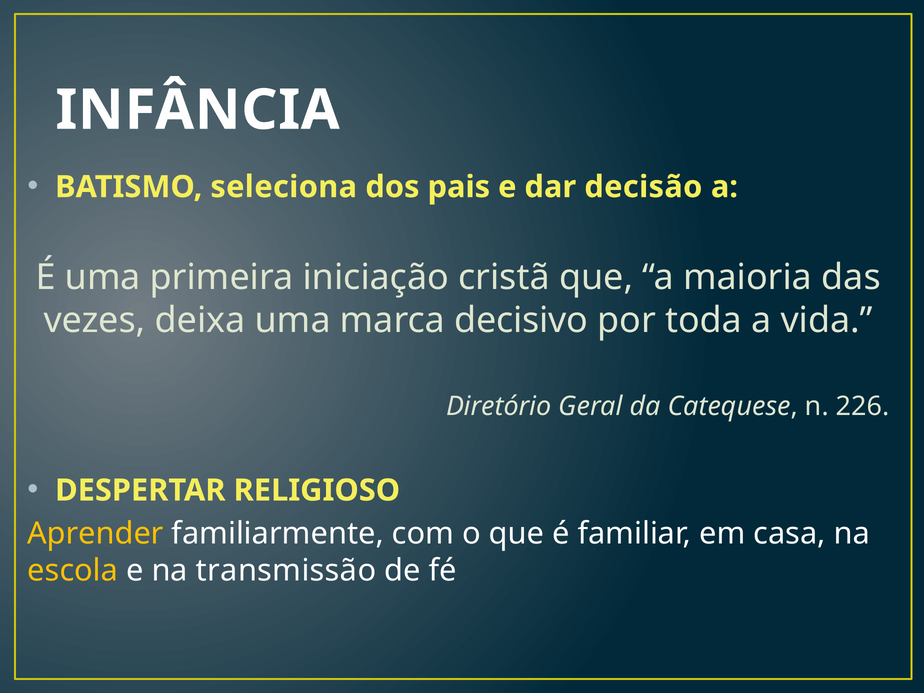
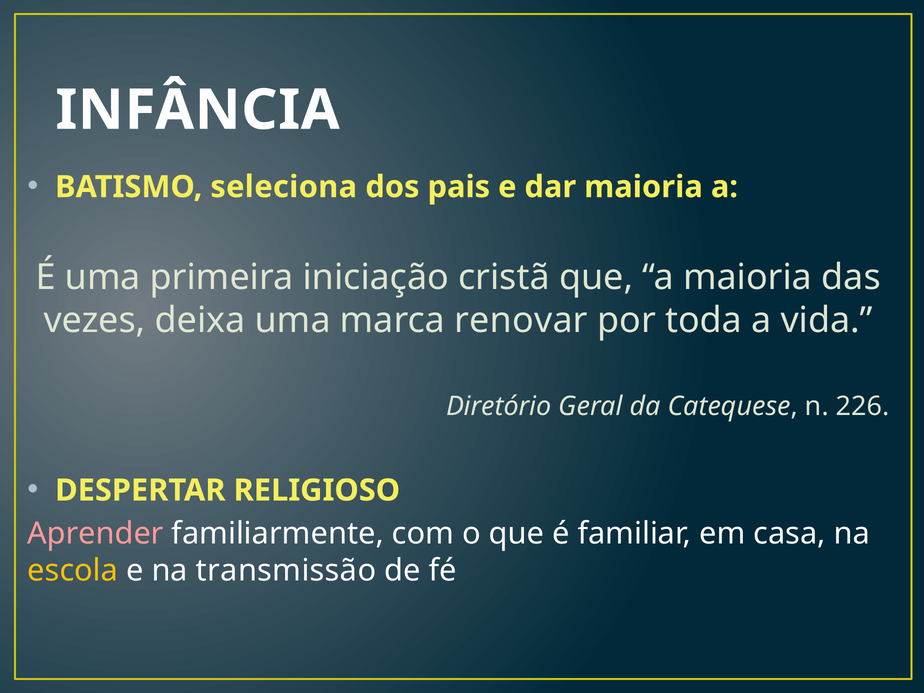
dar decisão: decisão -> maioria (643, 187)
decisivo: decisivo -> renovar (521, 321)
Aprender colour: yellow -> pink (95, 534)
